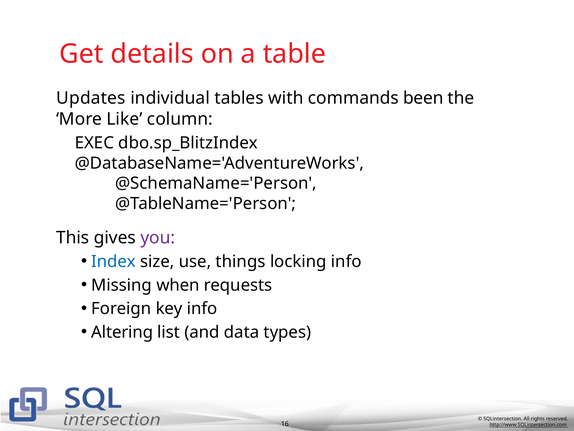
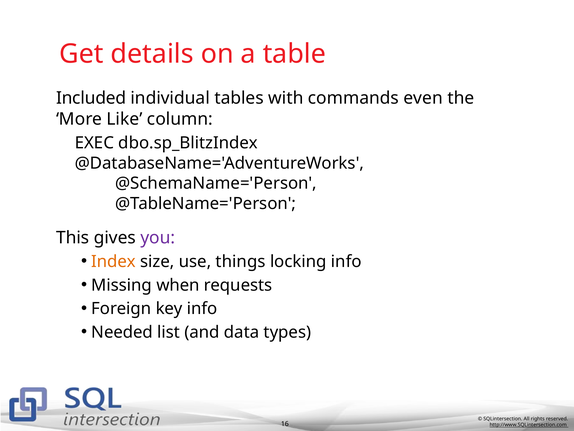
Updates: Updates -> Included (91, 98)
been: been -> even (423, 98)
Index colour: blue -> orange (114, 261)
Altering: Altering -> Needed (122, 332)
